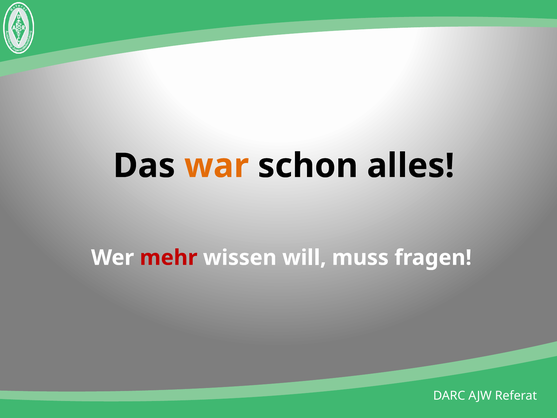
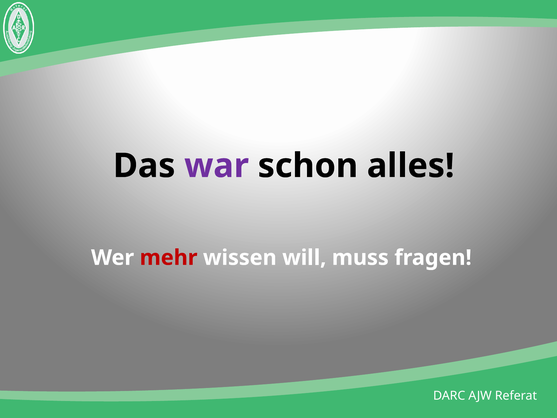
war colour: orange -> purple (217, 166)
